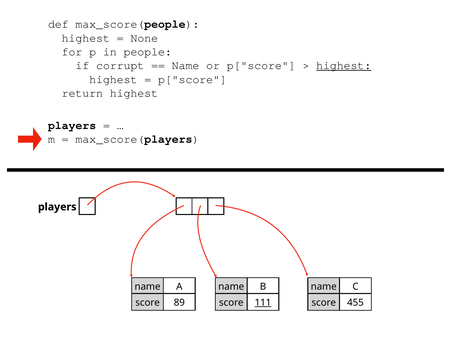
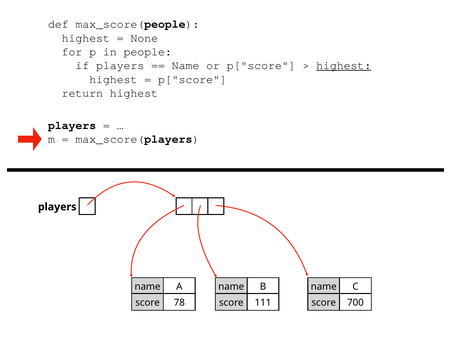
if corrupt: corrupt -> players (120, 65)
89: 89 -> 78 (179, 302)
111 underline: present -> none (263, 302)
455: 455 -> 700 (355, 302)
